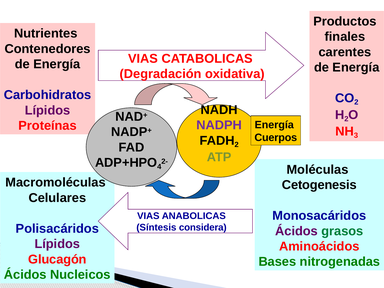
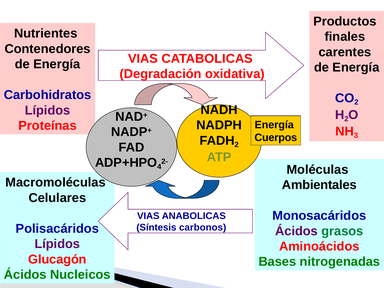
NADPH colour: purple -> black (219, 125)
Cetogenesis: Cetogenesis -> Ambientales (319, 185)
considera: considera -> carbonos (203, 228)
